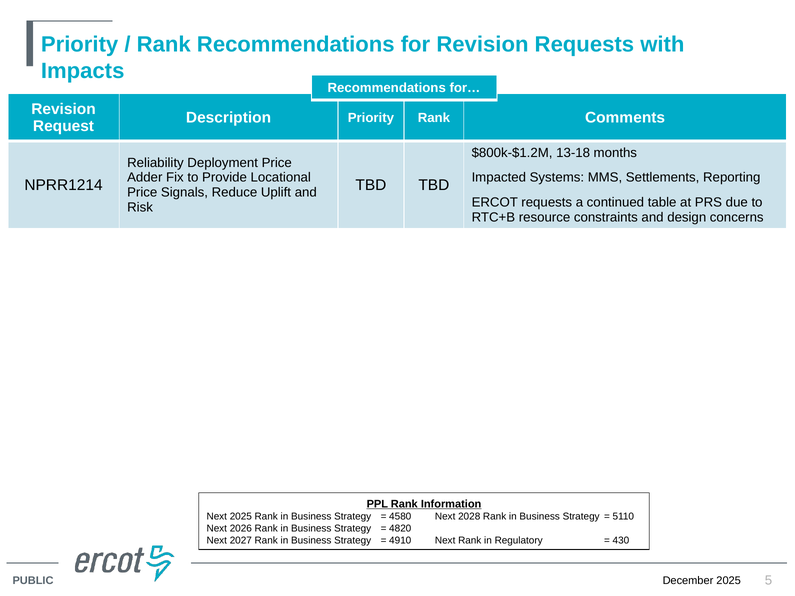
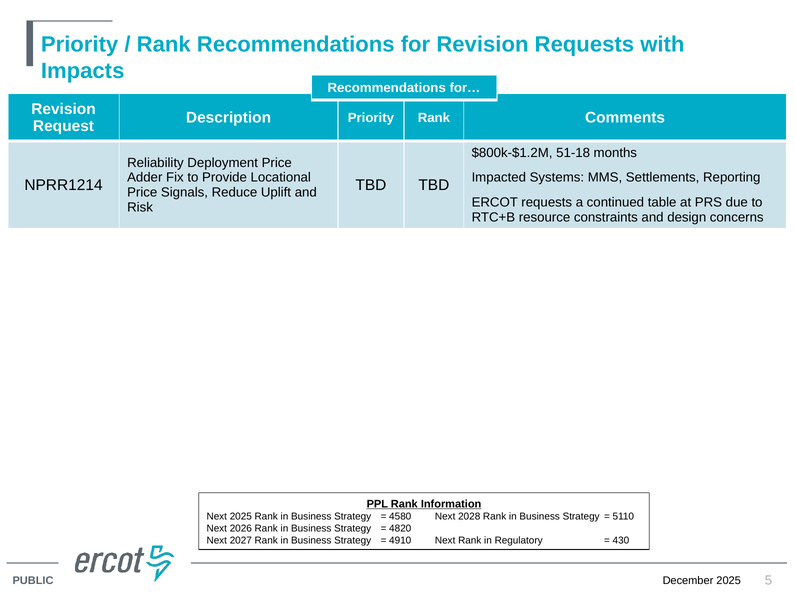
13-18: 13-18 -> 51-18 (573, 153)
